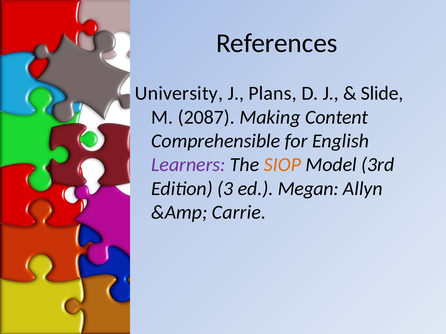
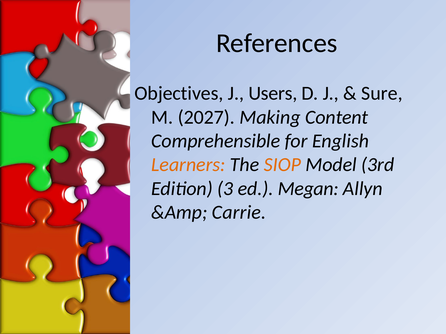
University: University -> Objectives (179, 94)
Plans: Plans -> Users (273, 94)
Slide: Slide -> Sure (382, 94)
2087: 2087 -> 2027 (206, 117)
Learners colour: purple -> orange (188, 165)
